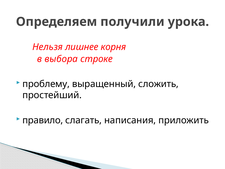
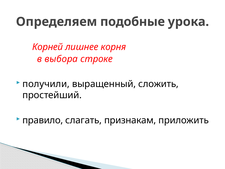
получили: получили -> подобные (133, 22)
Нельзя: Нельзя -> Корней (48, 47)
проблему: проблему -> получили (46, 84)
написания: написания -> признакам (130, 120)
